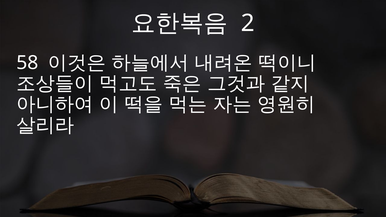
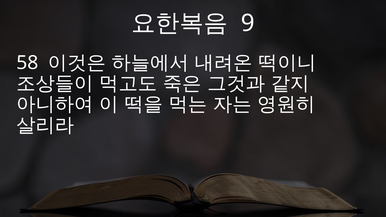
2: 2 -> 9 (248, 23)
